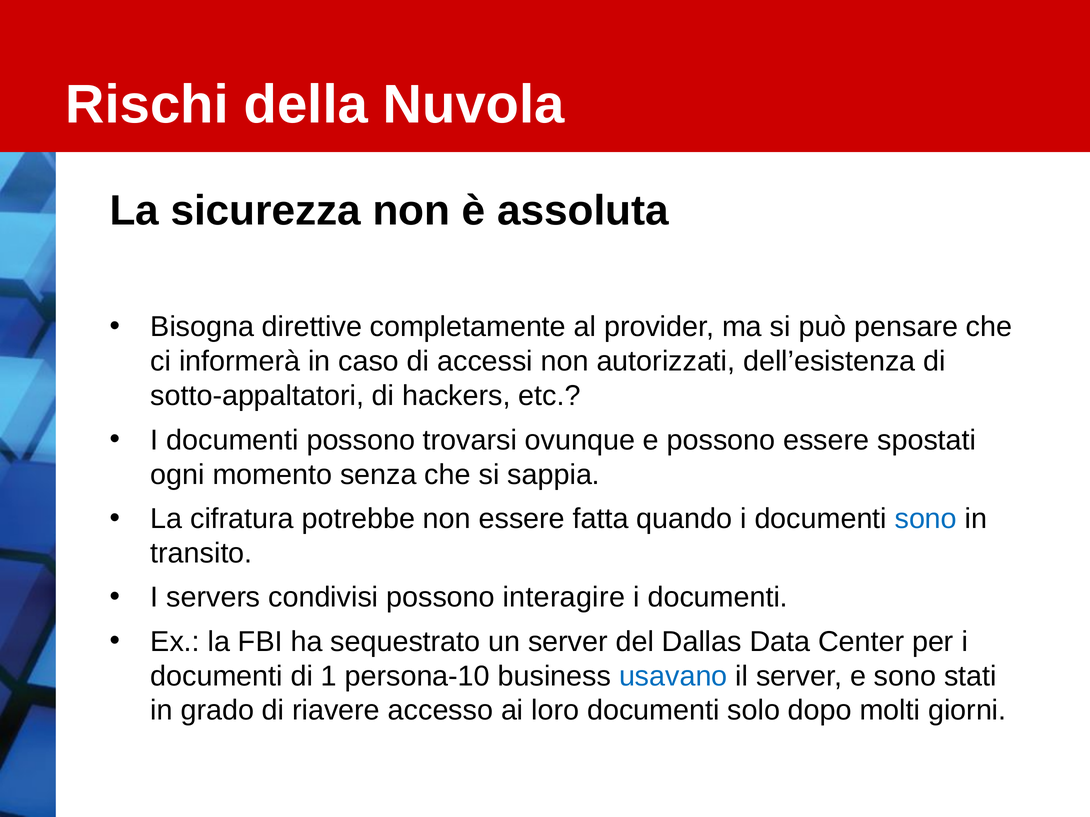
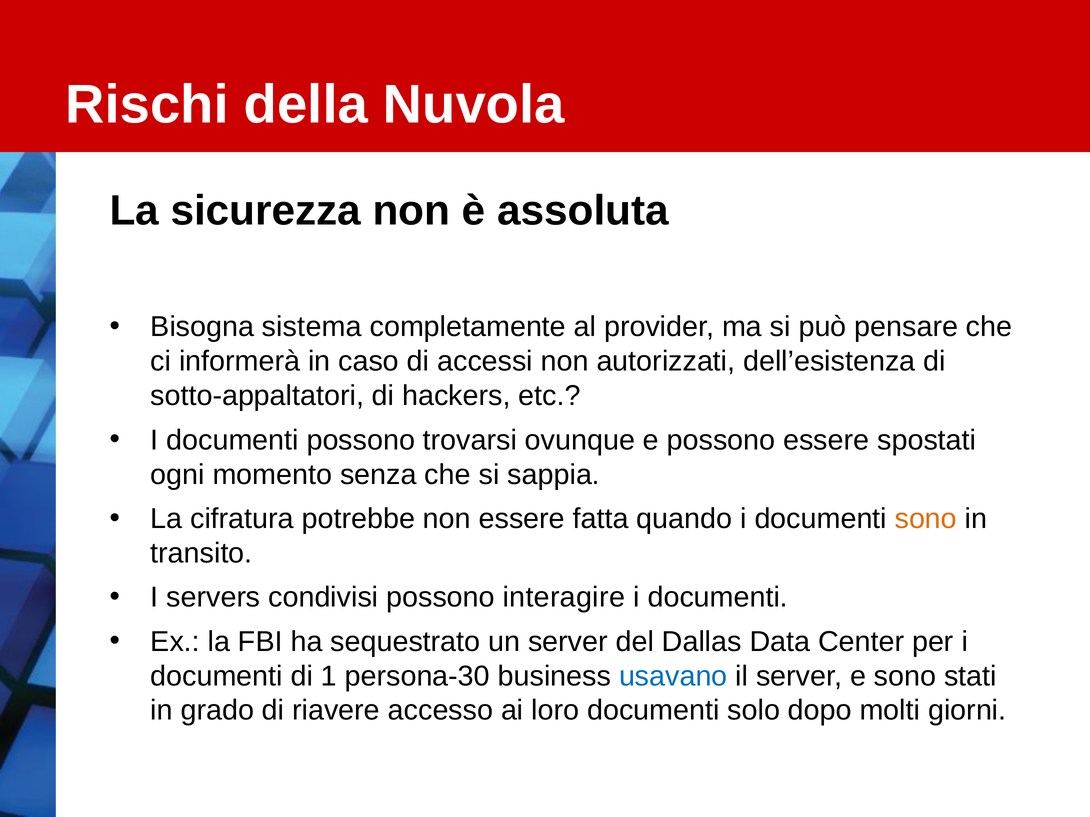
direttive: direttive -> sistema (312, 327)
sono colour: blue -> orange (926, 519)
persona-10: persona-10 -> persona-30 (417, 676)
